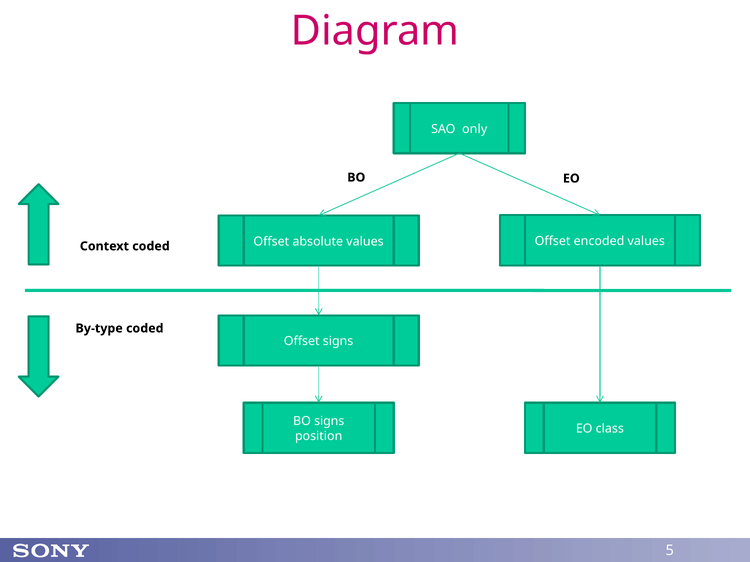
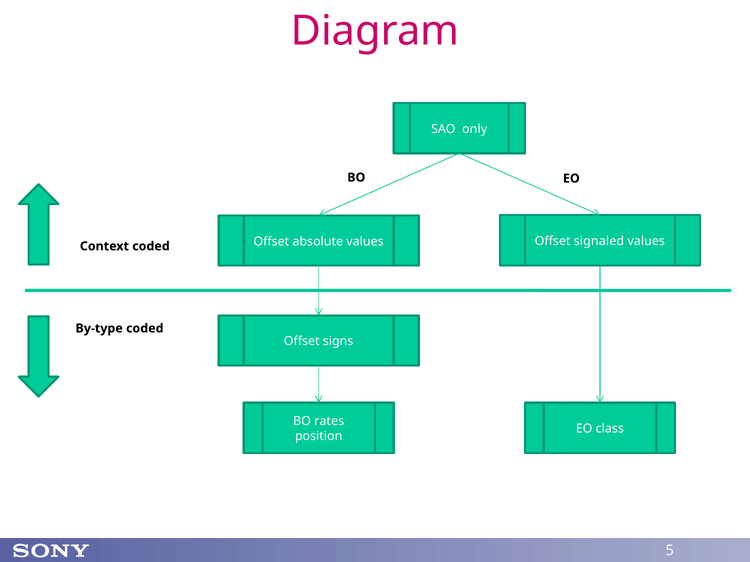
encoded: encoded -> signaled (599, 241)
BO signs: signs -> rates (329, 422)
